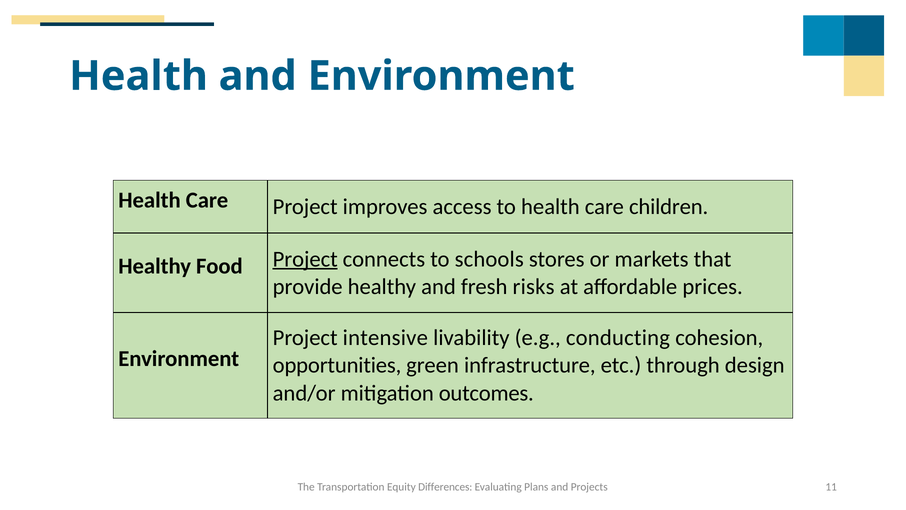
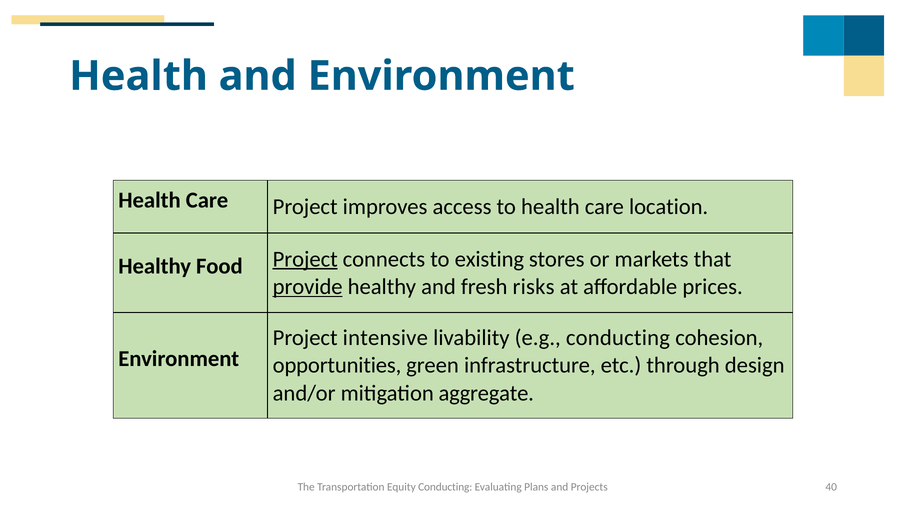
children: children -> location (669, 207)
schools: schools -> existing (489, 259)
provide underline: none -> present (308, 287)
outcomes: outcomes -> aggregate (486, 393)
Equity Differences: Differences -> Conducting (445, 487)
11: 11 -> 40 (831, 487)
